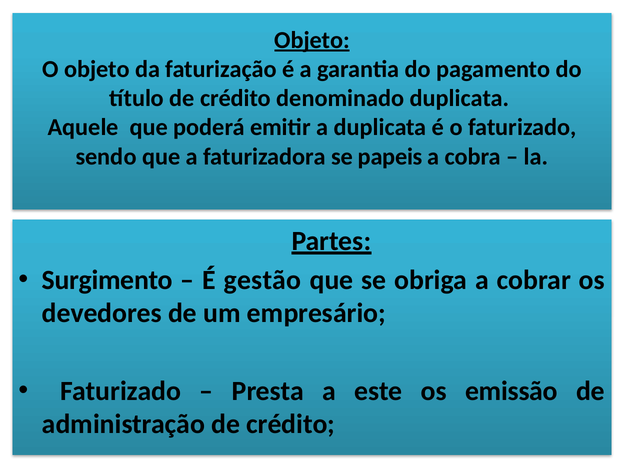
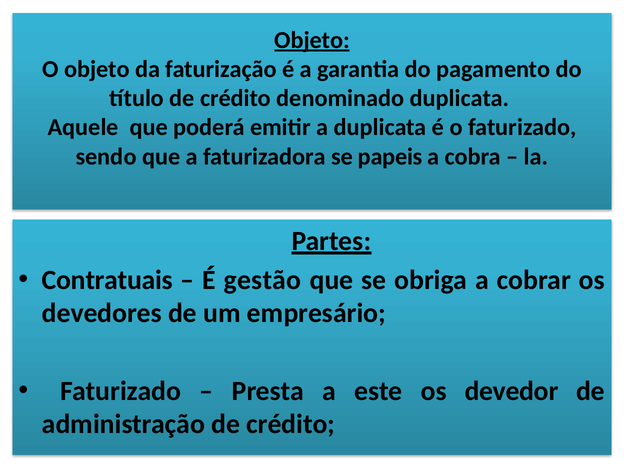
Surgimento: Surgimento -> Contratuais (107, 280)
emissão: emissão -> devedor (511, 391)
